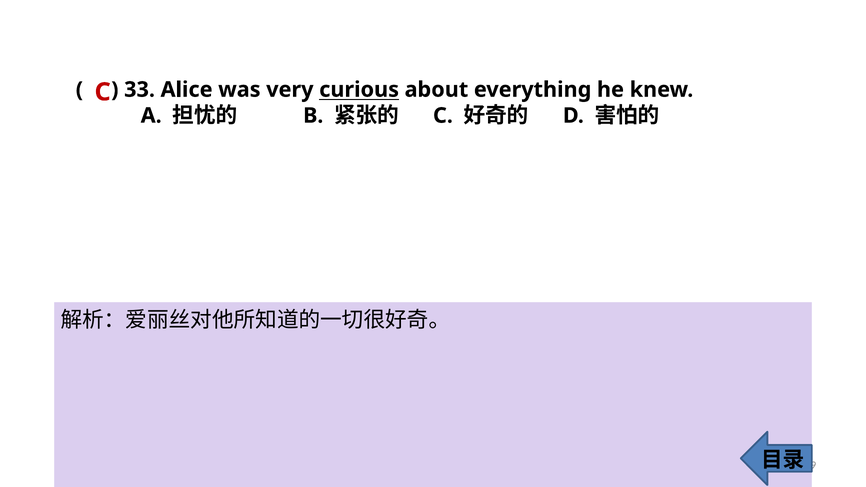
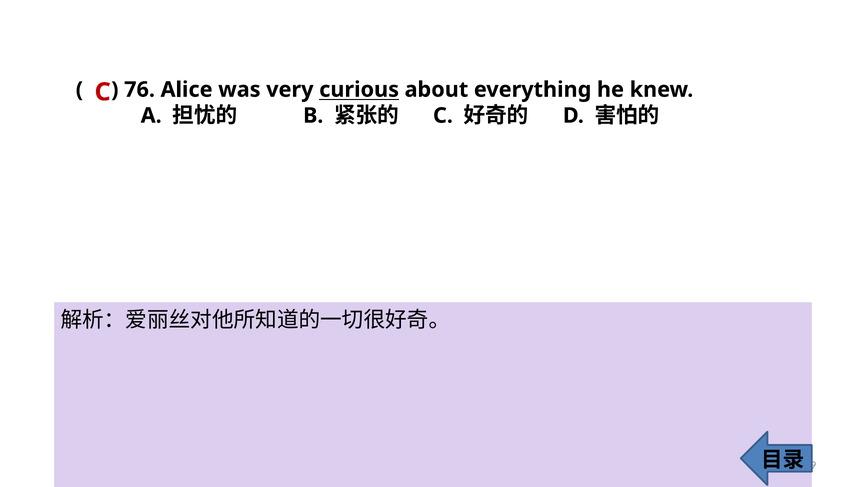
33: 33 -> 76 (140, 90)
